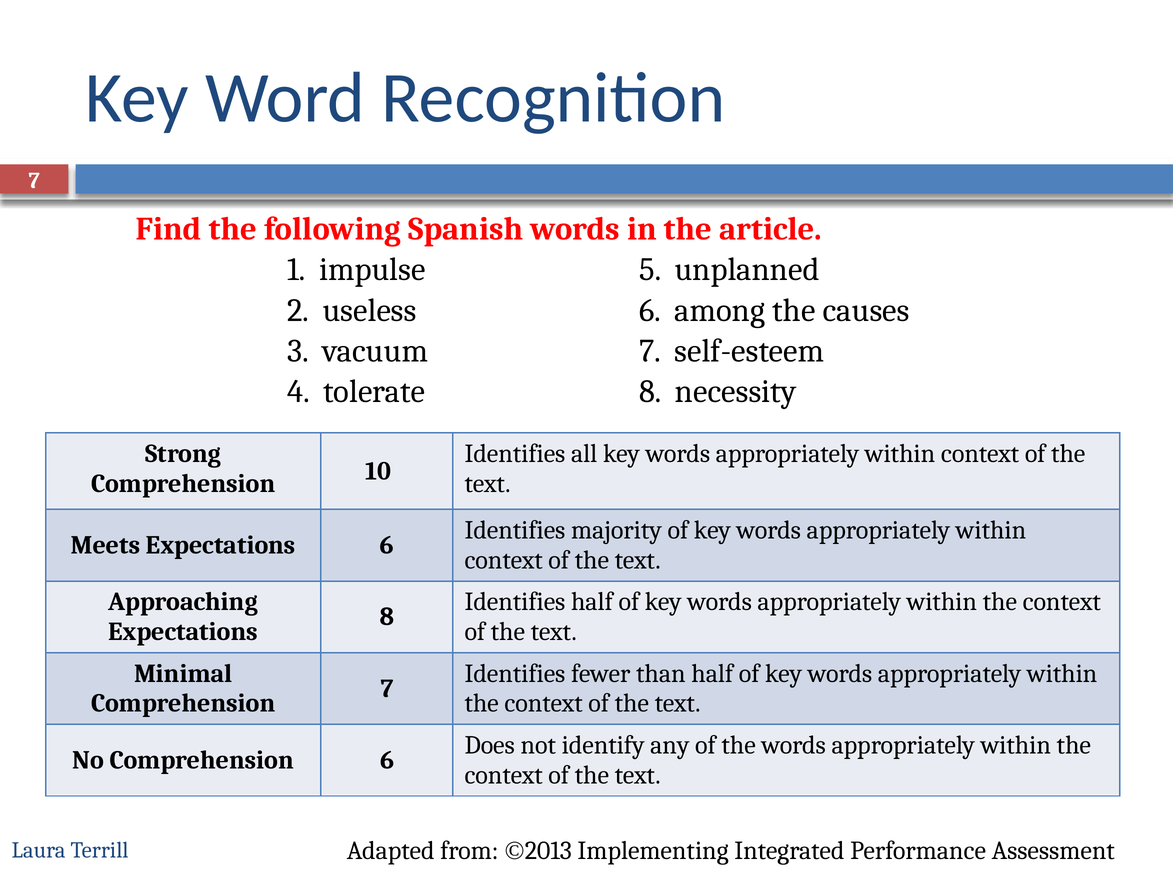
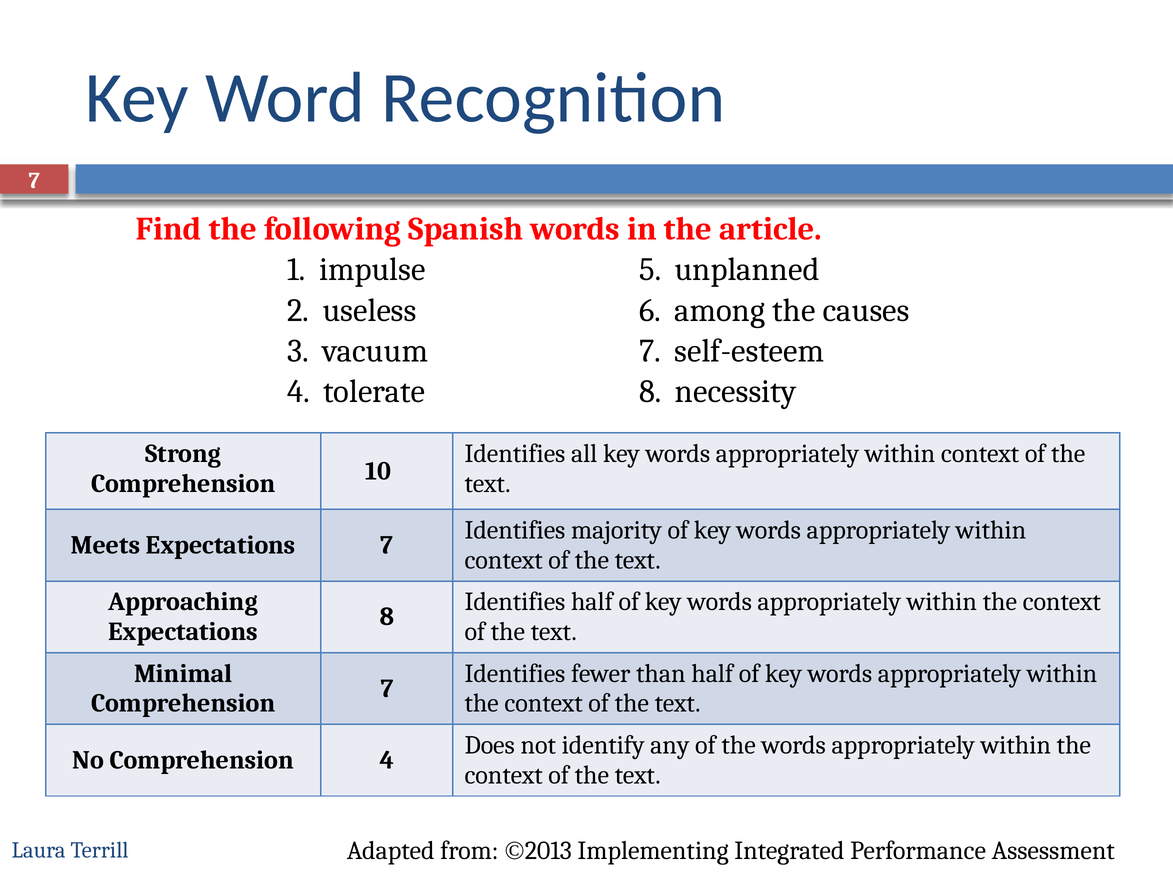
Expectations 6: 6 -> 7 (387, 545)
Comprehension 6: 6 -> 4 (387, 760)
